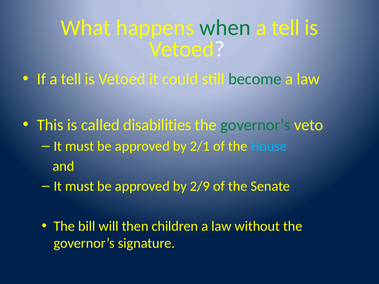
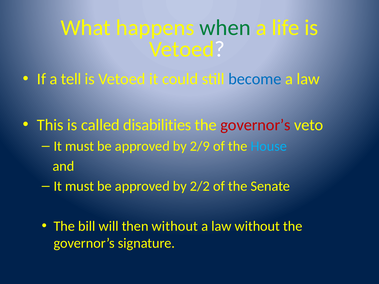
tell: tell -> life (286, 28)
become colour: green -> blue (255, 79)
governor’s colour: green -> red (255, 125)
2/1: 2/1 -> 2/9 (200, 146)
2/9: 2/9 -> 2/2 (200, 186)
then children: children -> without (175, 226)
